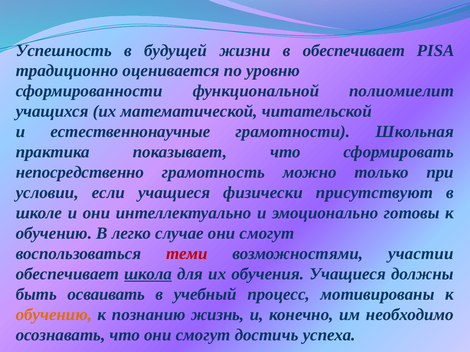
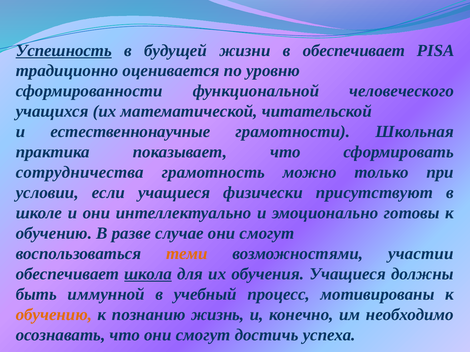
Успешность underline: none -> present (64, 50)
полиомиелит: полиомиелит -> человеческого (402, 91)
непосредственно: непосредственно -> сотрудничества (80, 173)
легко: легко -> разве (131, 234)
теми colour: red -> orange (187, 254)
осваивать: осваивать -> иммунной (106, 295)
